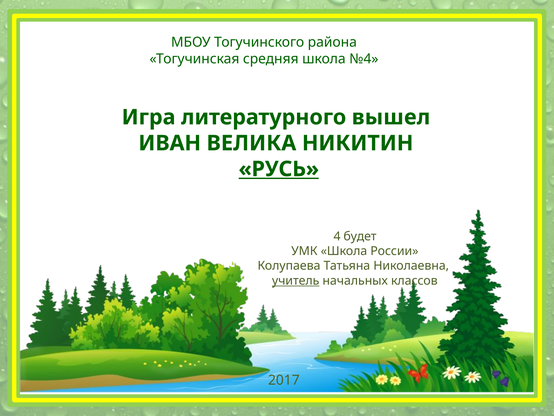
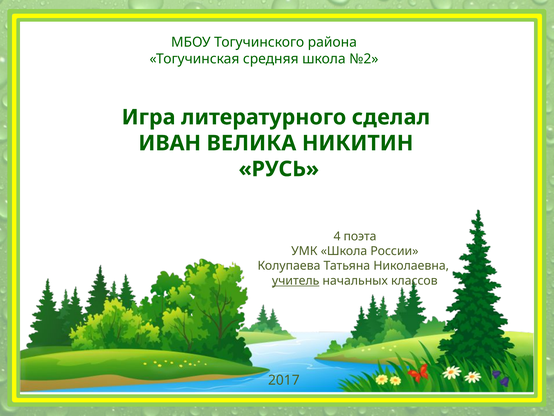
№4: №4 -> №2 (364, 59)
вышел: вышел -> сделал (391, 117)
РУСЬ underline: present -> none (279, 169)
будет: будет -> поэта (360, 236)
